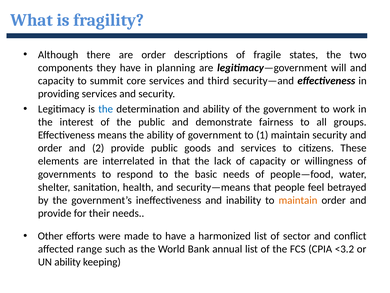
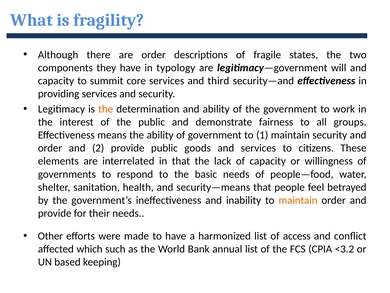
planning: planning -> typology (176, 68)
the colour: blue -> orange (106, 109)
sector: sector -> access (297, 236)
range: range -> which (90, 249)
UN ability: ability -> based (67, 262)
